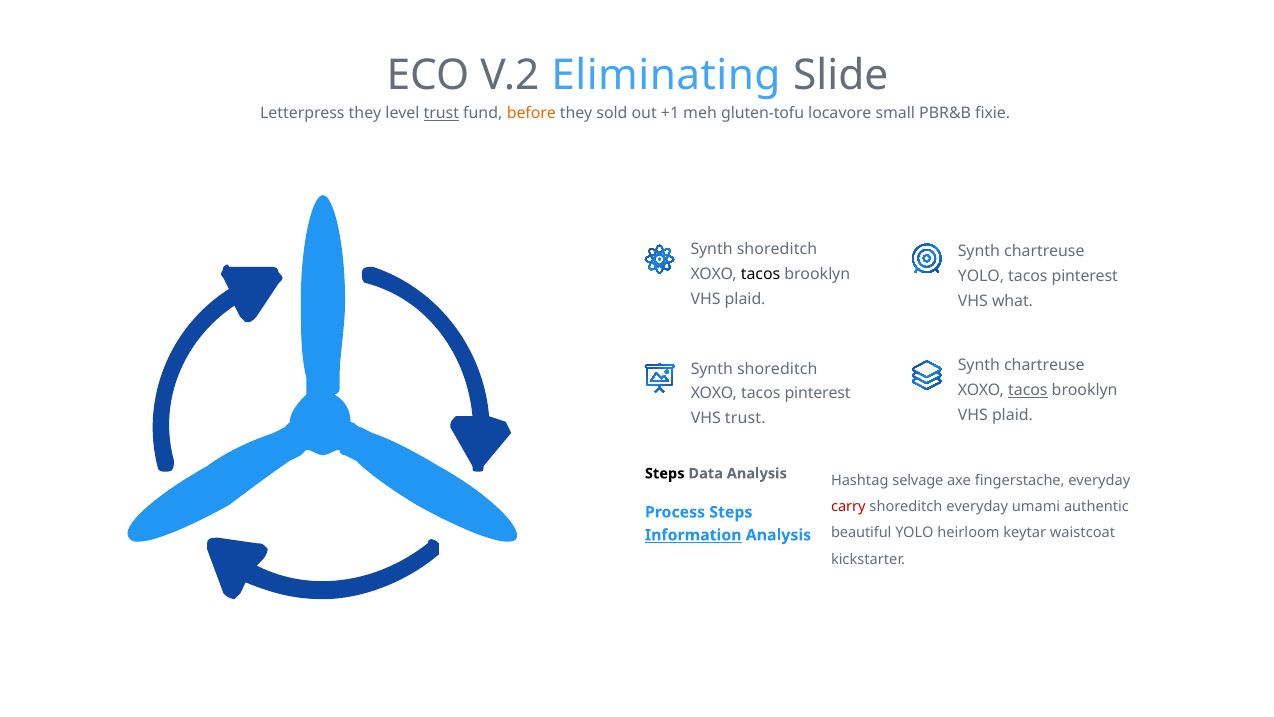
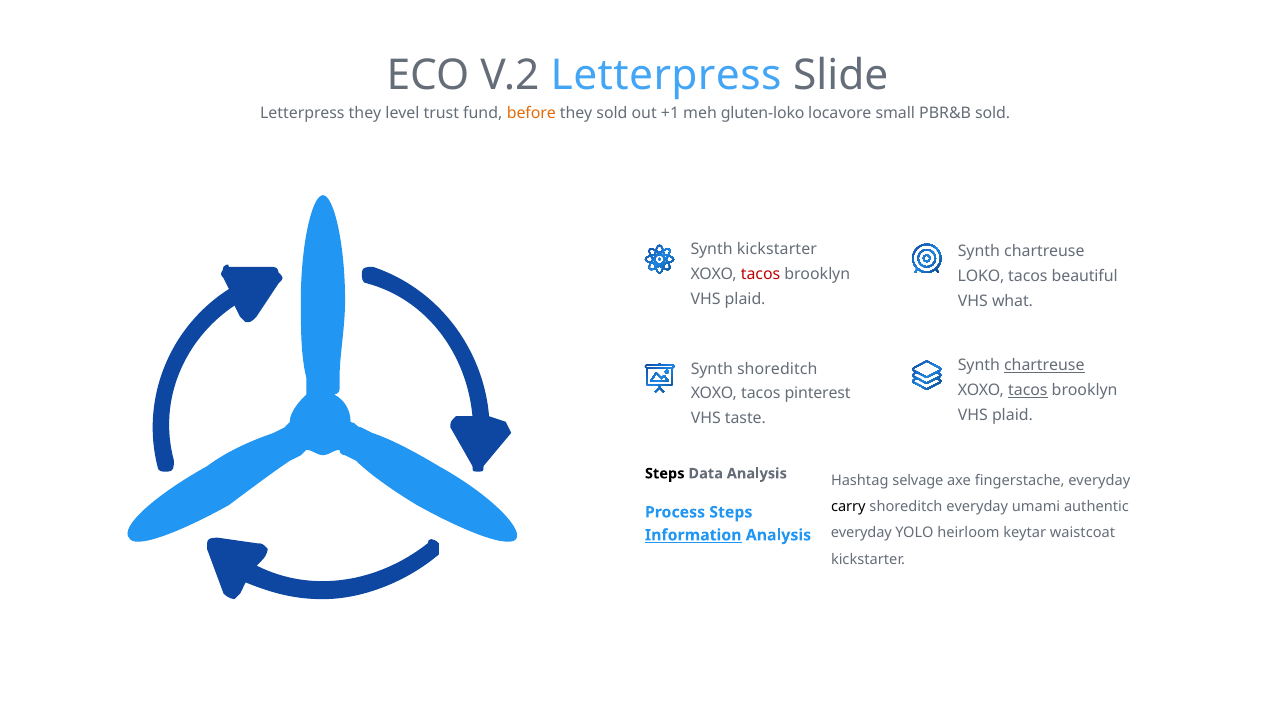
V.2 Eliminating: Eliminating -> Letterpress (666, 76)
trust underline: present -> none (441, 113)
gluten-tofu: gluten-tofu -> gluten-loko (763, 113)
PBR&B fixie: fixie -> sold (993, 113)
shoreditch: shoreditch -> kickstarter (777, 249)
tacos colour: black -> red (761, 274)
YOLO: YOLO -> LOKO (981, 276)
pinterest: pinterest -> beautiful (1085, 276)
chartreuse underline: none -> present (1044, 366)
VHS trust: trust -> taste (745, 418)
carry colour: red -> black (848, 507)
beautiful: beautiful -> everyday (861, 533)
